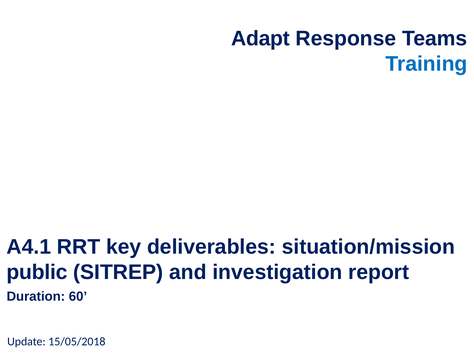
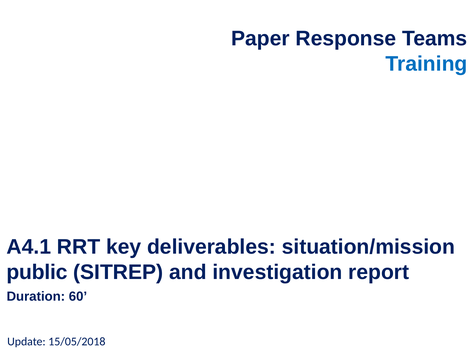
Adapt: Adapt -> Paper (260, 39)
